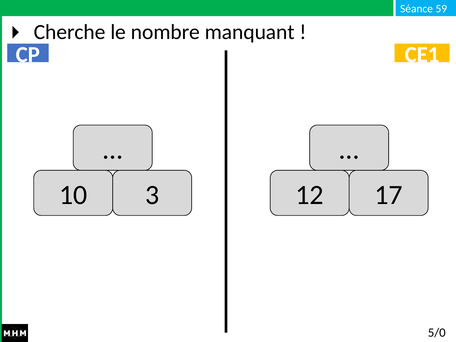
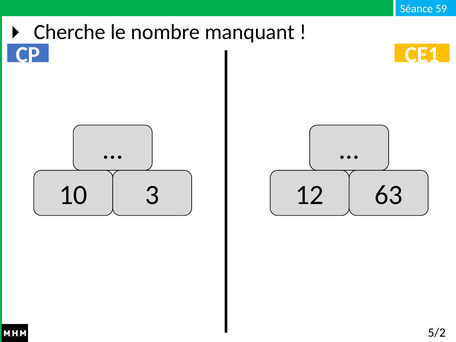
17: 17 -> 63 (389, 195)
5/0: 5/0 -> 5/2 (437, 333)
